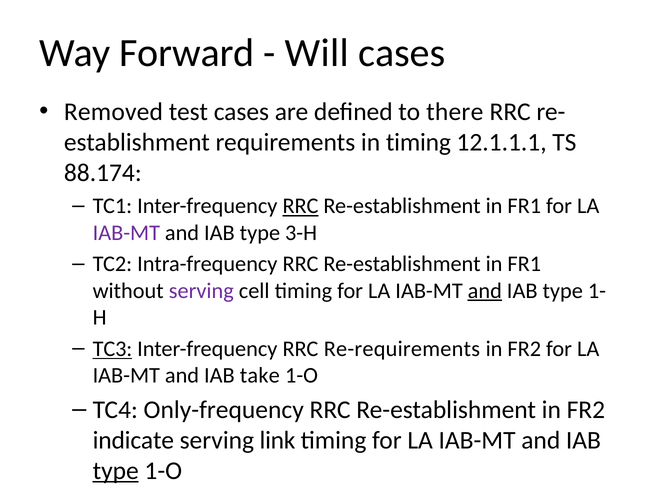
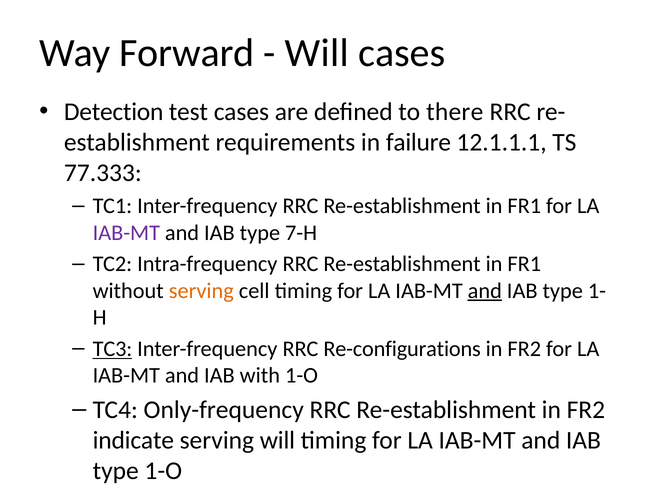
Removed: Removed -> Detection (114, 112)
in timing: timing -> failure (418, 142)
88.174: 88.174 -> 77.333 (103, 173)
RRC underline: present -> none (300, 206)
3-H: 3-H -> 7-H (301, 233)
serving colour: purple -> orange (201, 291)
Re-requirements: Re-requirements -> Re-configurations (402, 349)
take: take -> with (260, 376)
serving link: link -> will (277, 440)
type underline: present -> none (116, 471)
